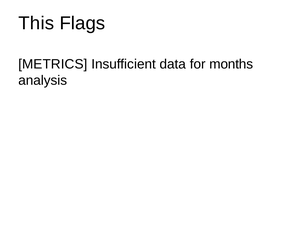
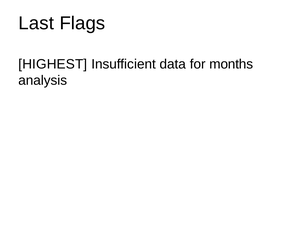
This: This -> Last (36, 23)
METRICS: METRICS -> HIGHEST (53, 64)
